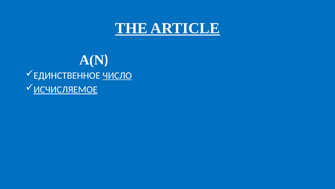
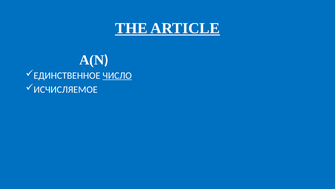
ИСЧИСЛЯЕМОЕ underline: present -> none (66, 89)
